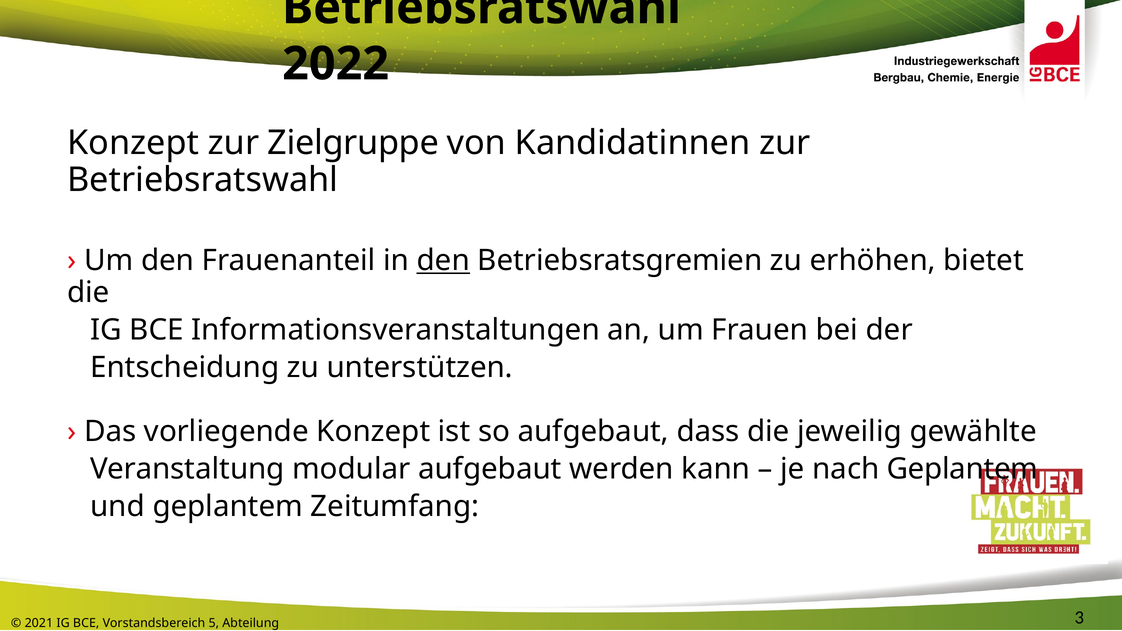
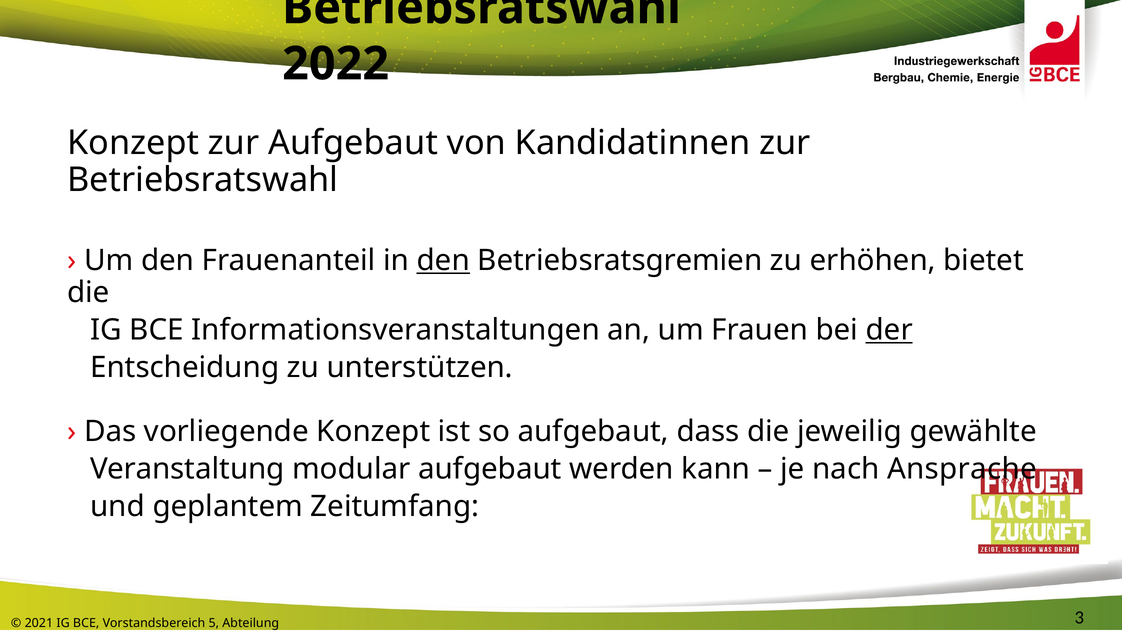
zur Zielgruppe: Zielgruppe -> Aufgebaut (353, 143)
der underline: none -> present (889, 330)
nach Geplantem: Geplantem -> Ansprache (962, 469)
